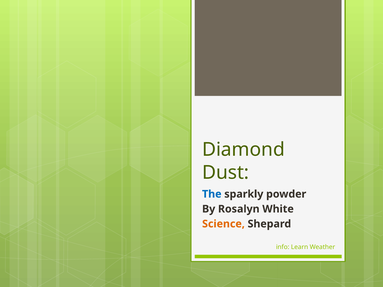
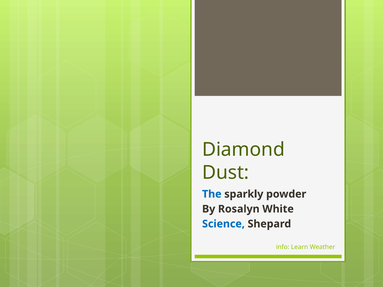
Science colour: orange -> blue (223, 224)
